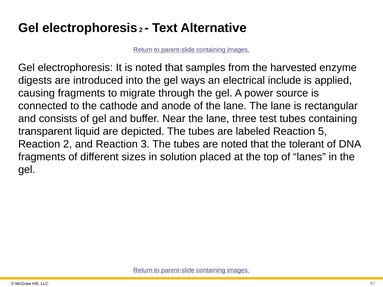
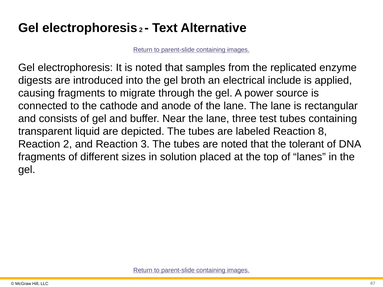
harvested: harvested -> replicated (293, 68)
ways: ways -> broth (193, 80)
5: 5 -> 8 (322, 131)
